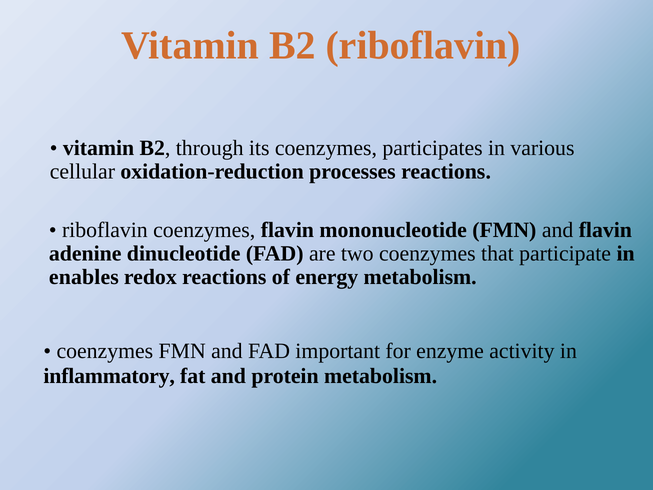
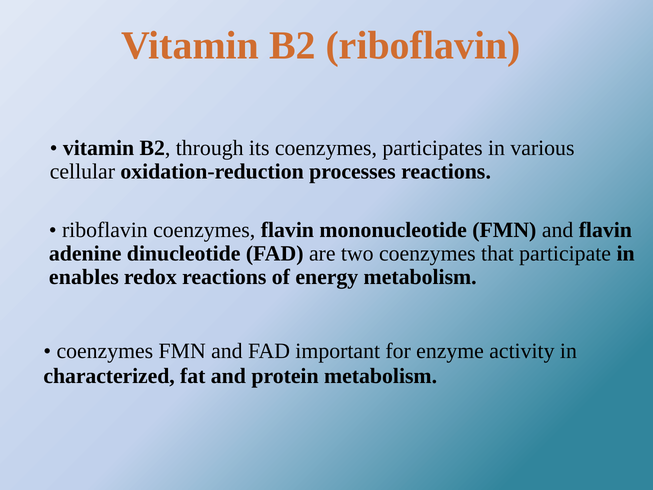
inflammatory: inflammatory -> characterized (109, 376)
